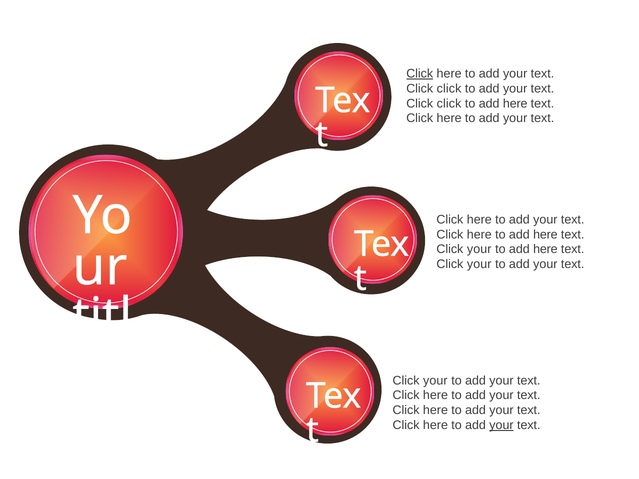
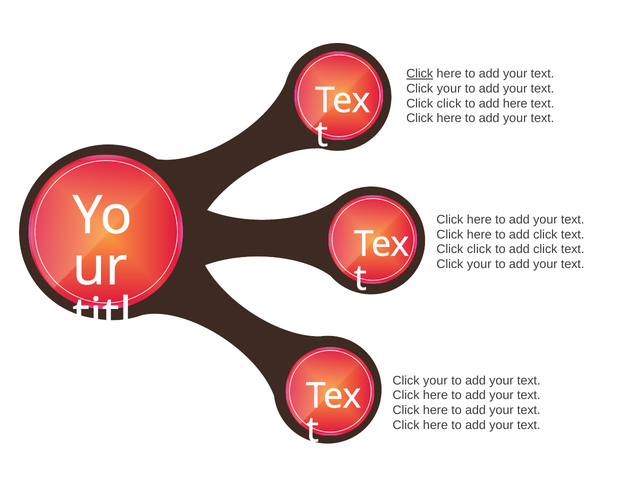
click: click -> your (449, 89)
here to add here: here -> click (545, 235)
your: your -> click (479, 249)
here: here -> click (545, 249)
your underline: present -> none (501, 425)
